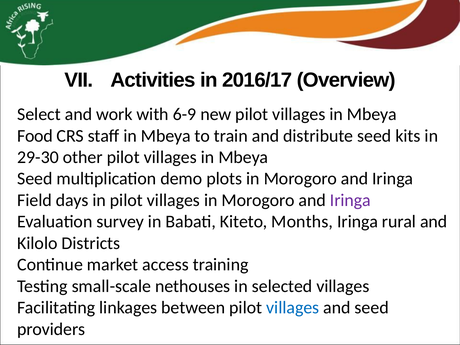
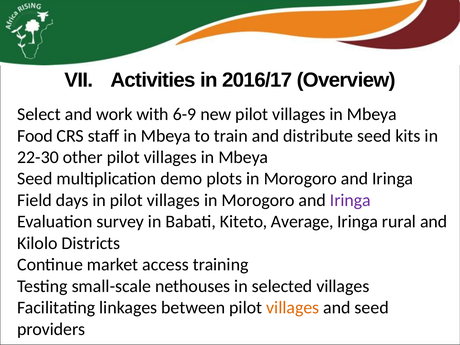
29-30: 29-30 -> 22-30 (38, 157)
Months: Months -> Average (302, 222)
villages colour: blue -> orange (293, 308)
